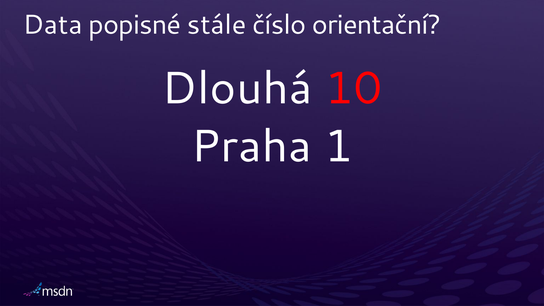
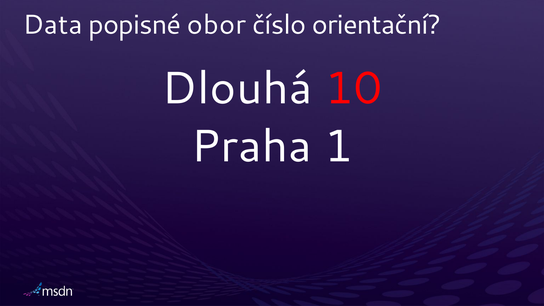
stále: stále -> obor (217, 25)
